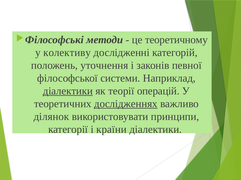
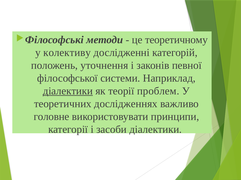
операцій: операцій -> проблем (158, 91)
дослідженнях underline: present -> none (126, 104)
ділянок: ділянок -> головне (51, 117)
країни: країни -> засоби (111, 130)
